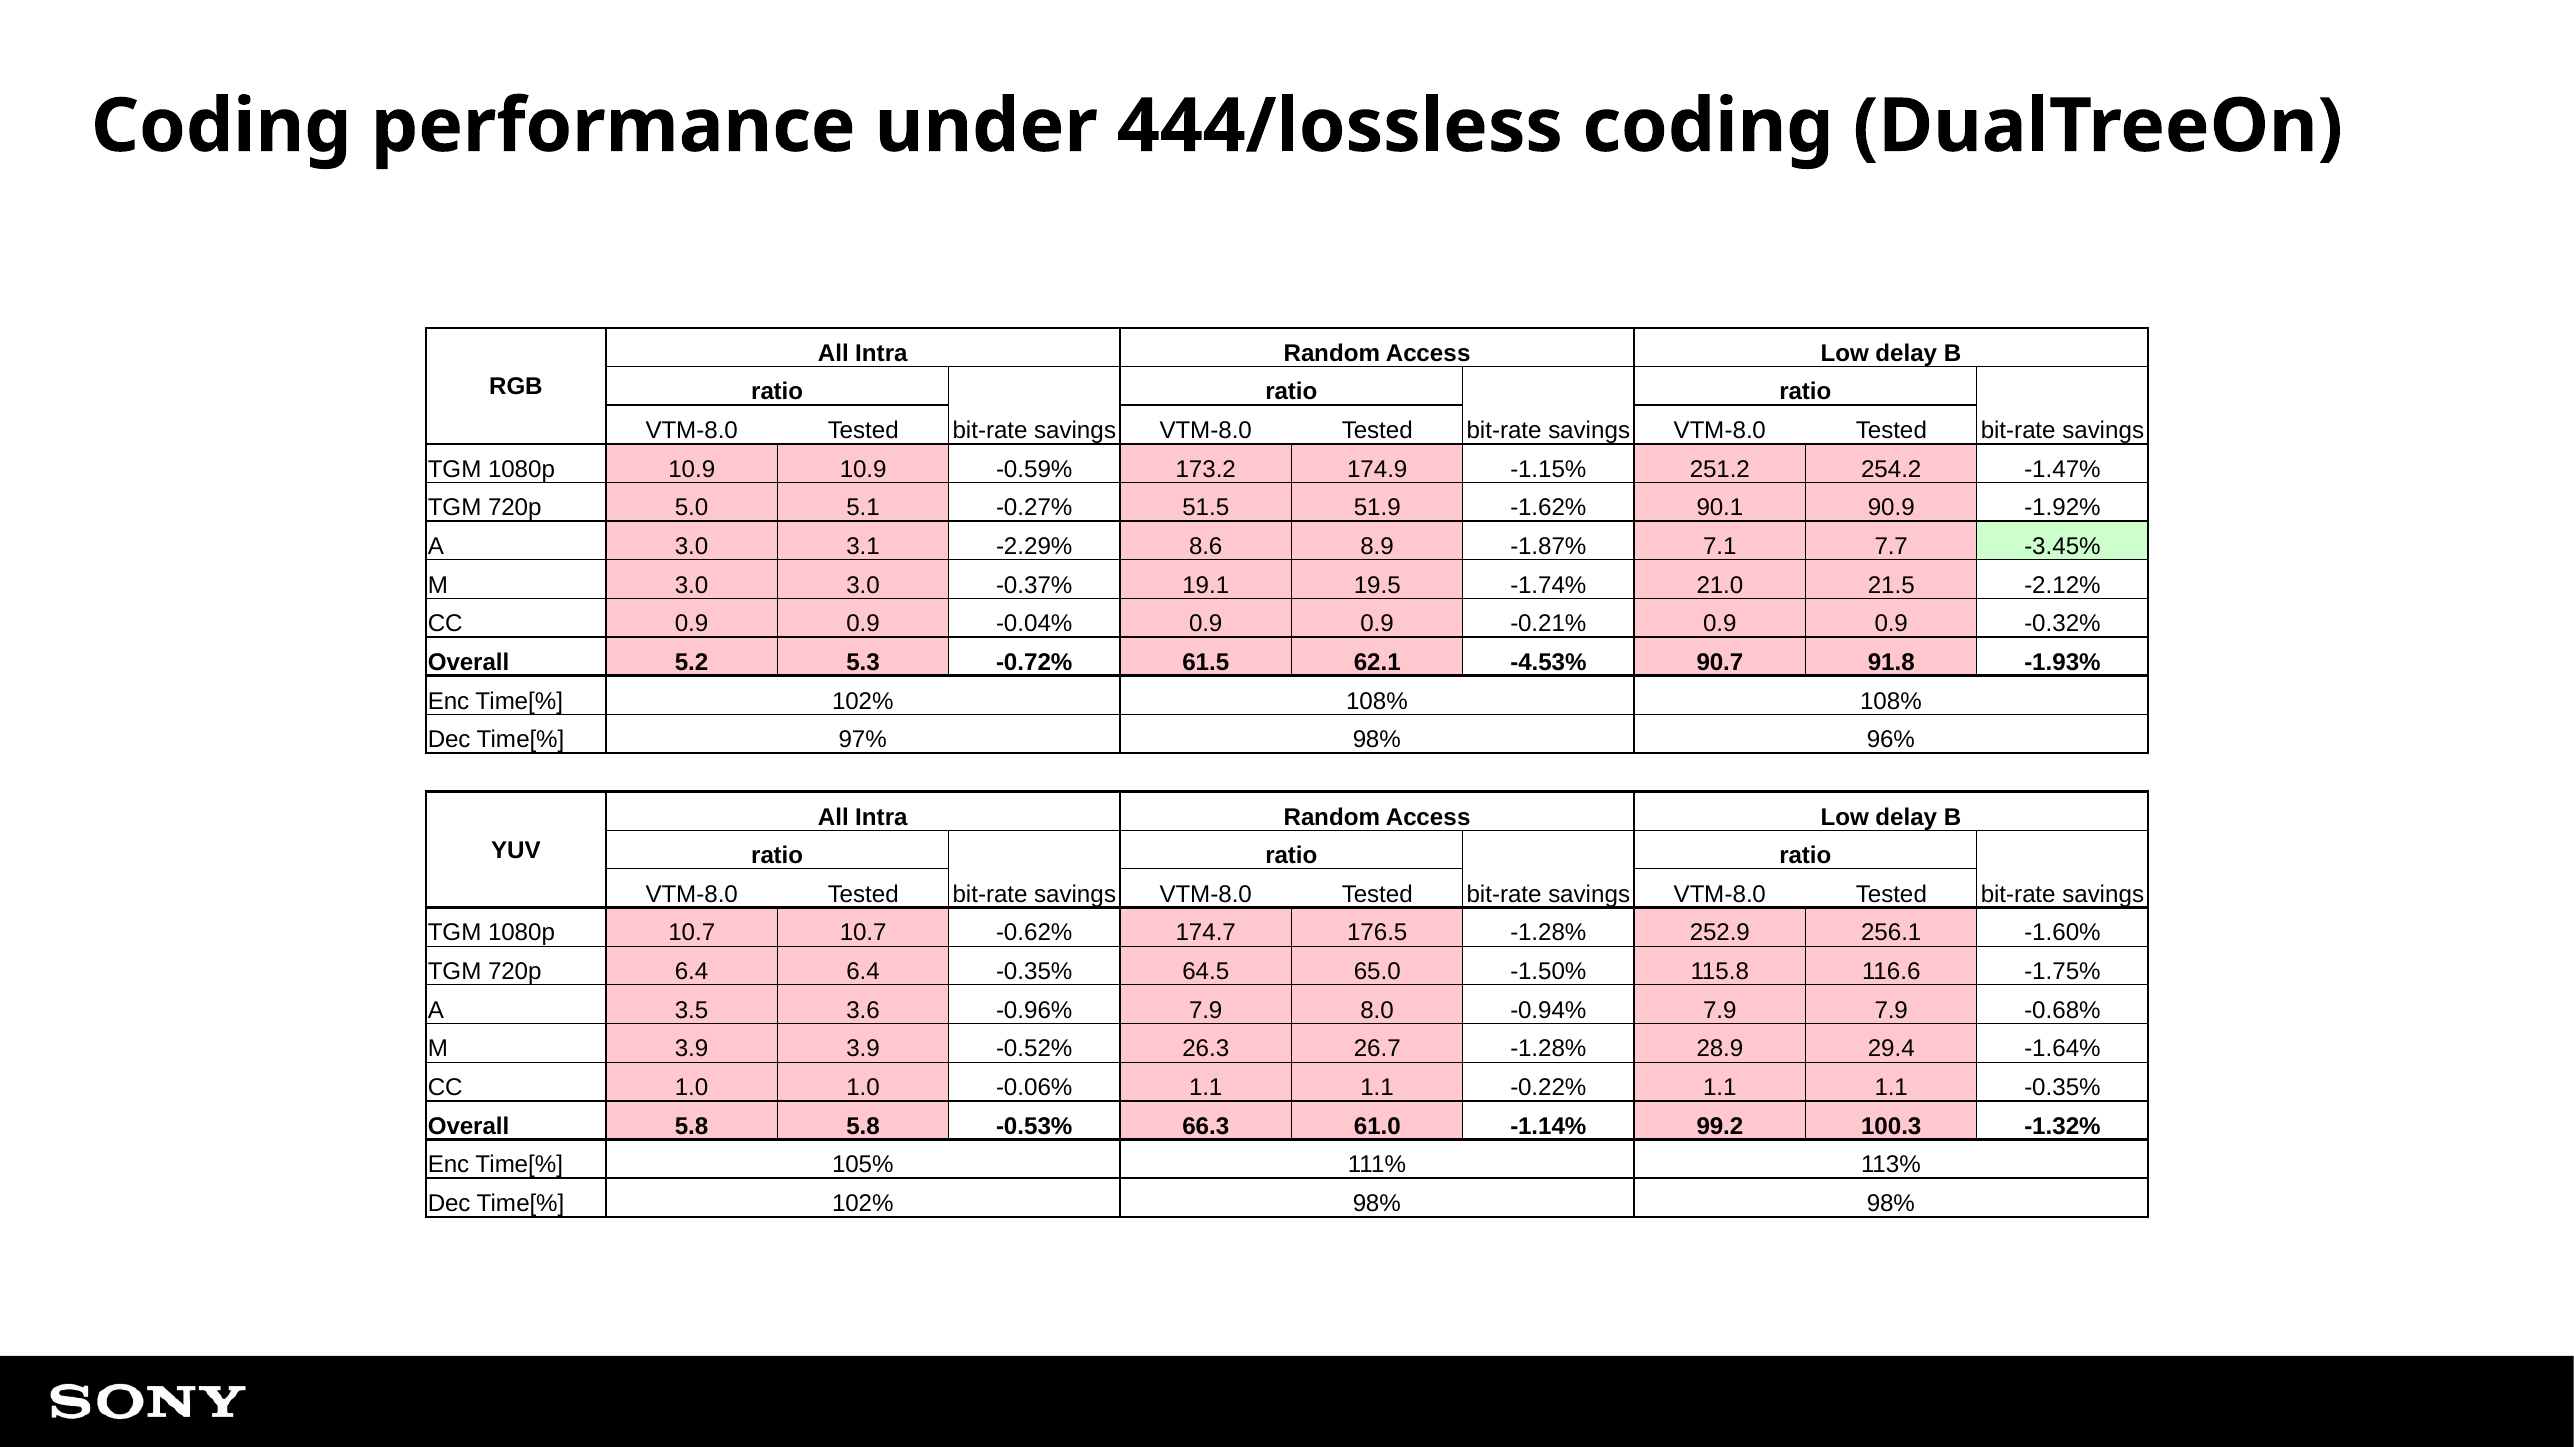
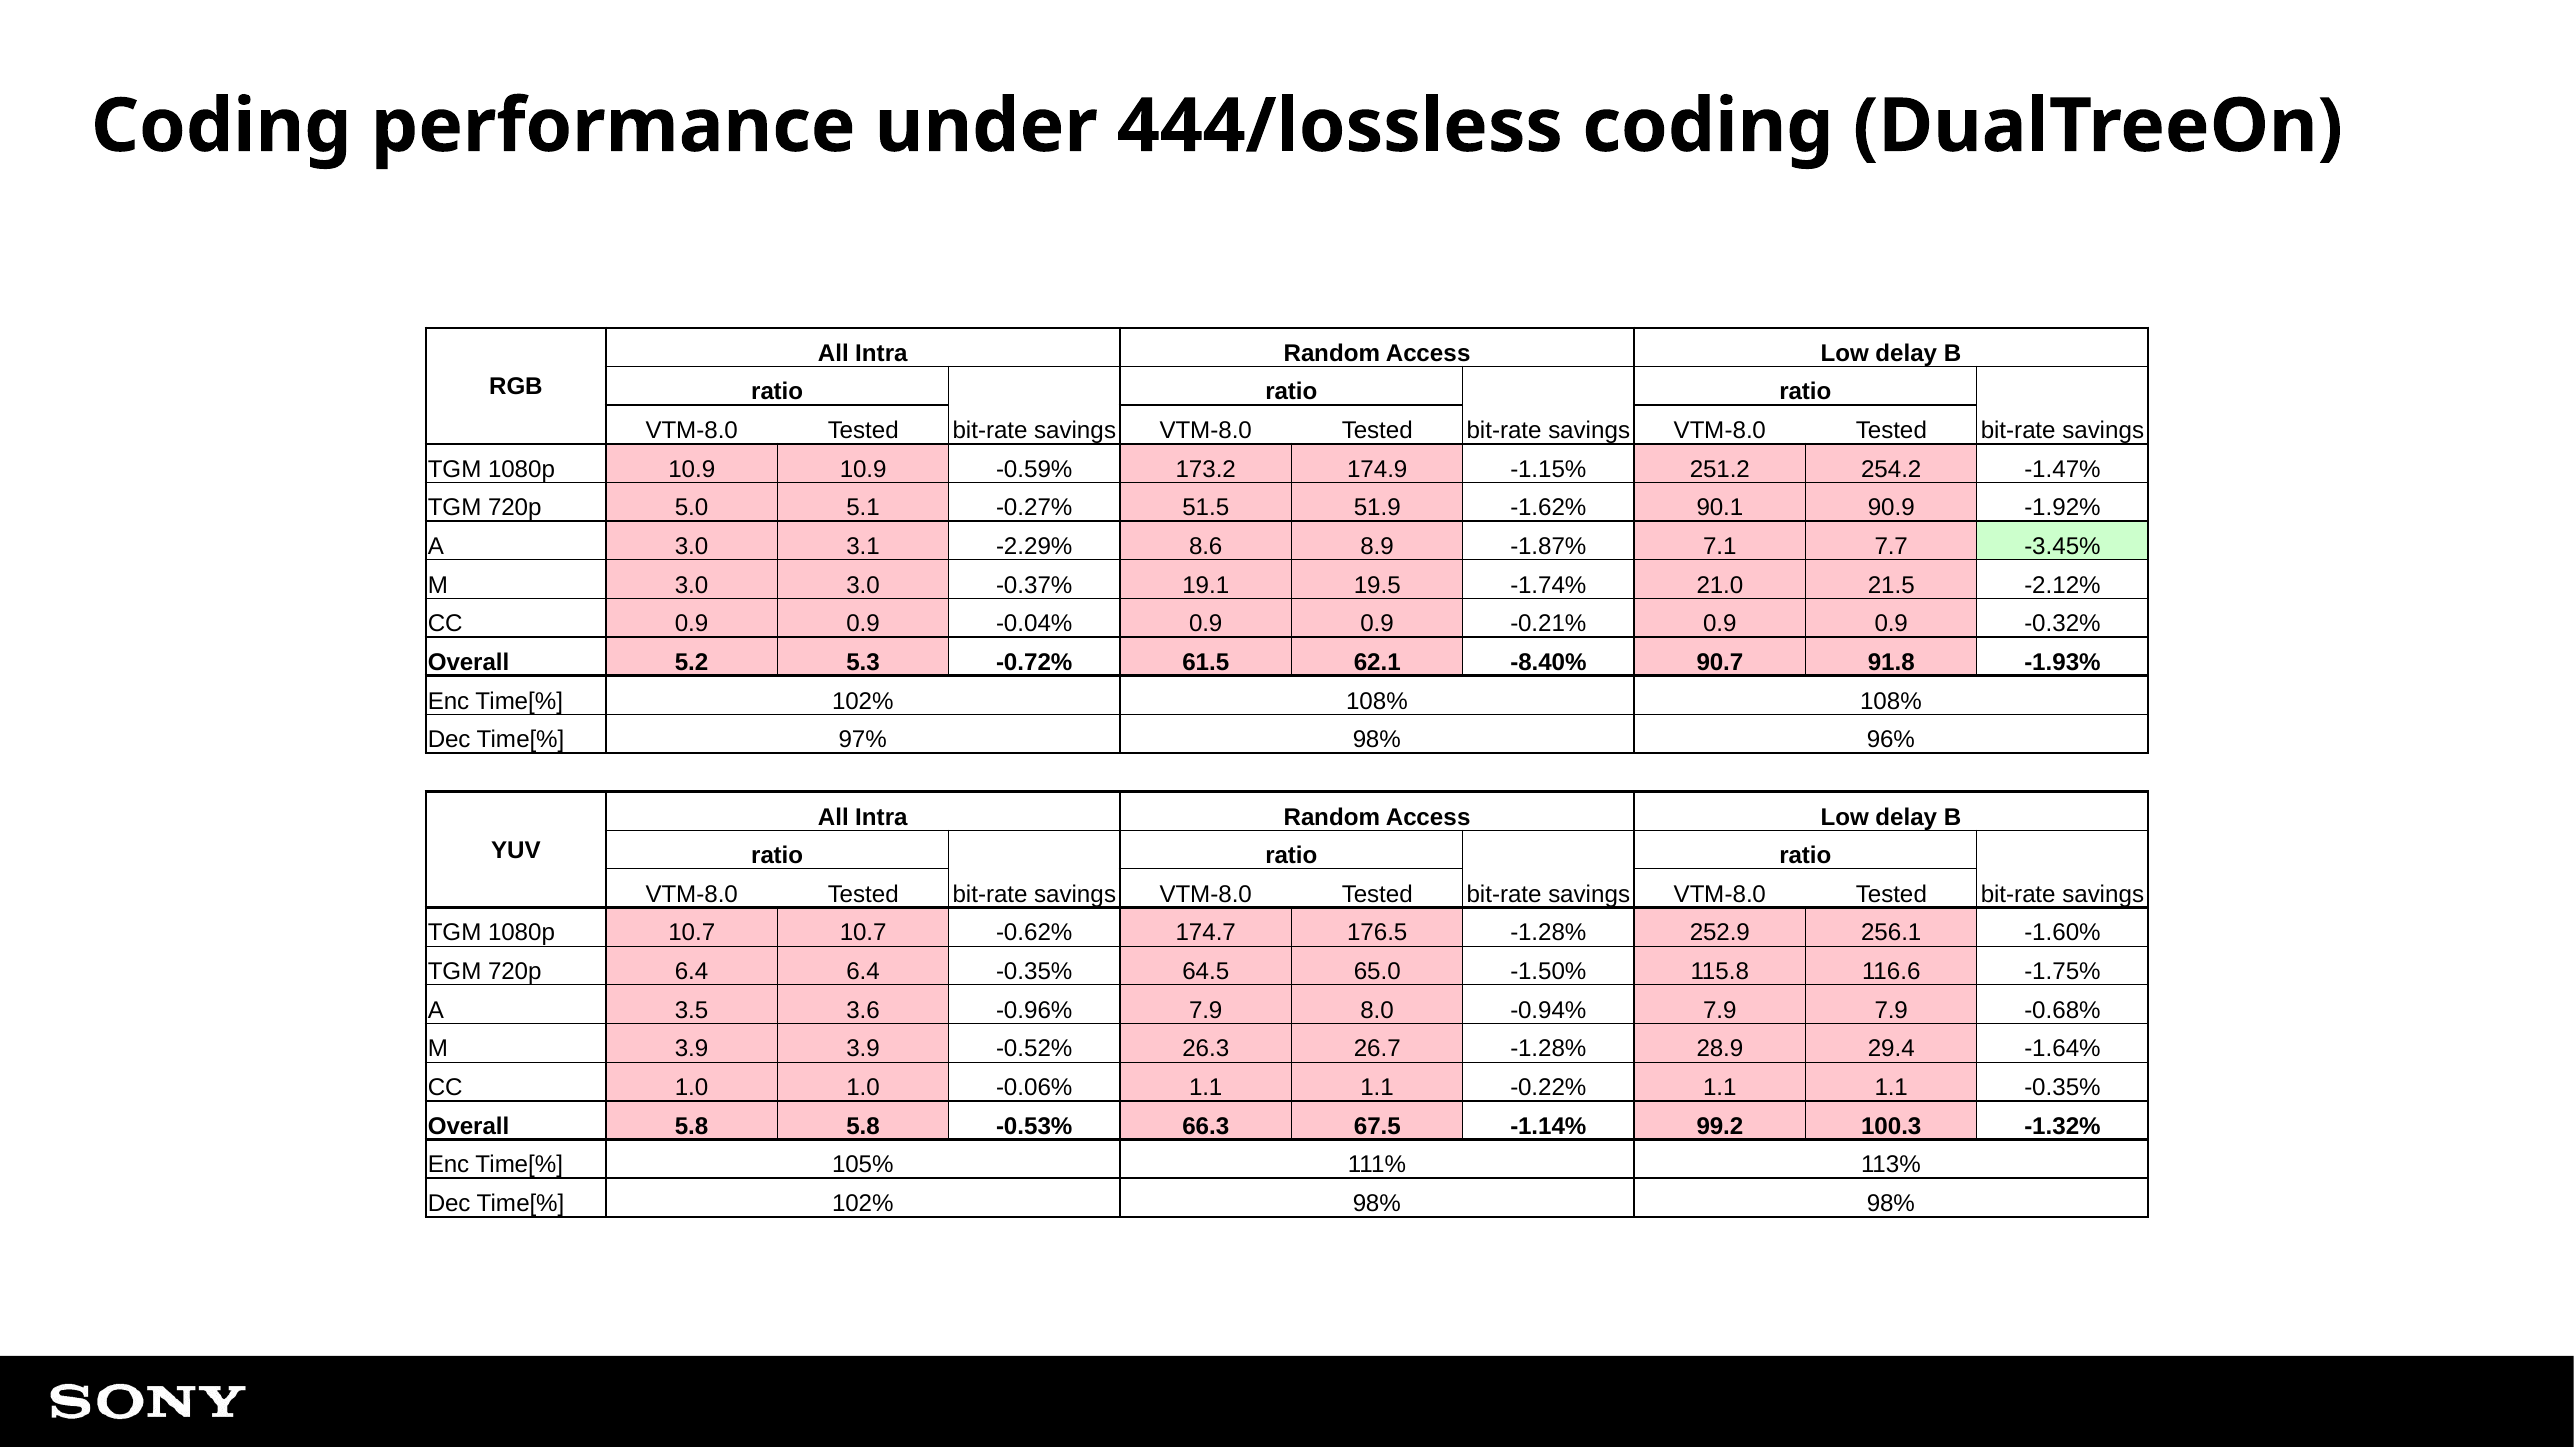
-4.53%: -4.53% -> -8.40% (1548, 662)
61.0: 61.0 -> 67.5 (1377, 1126)
